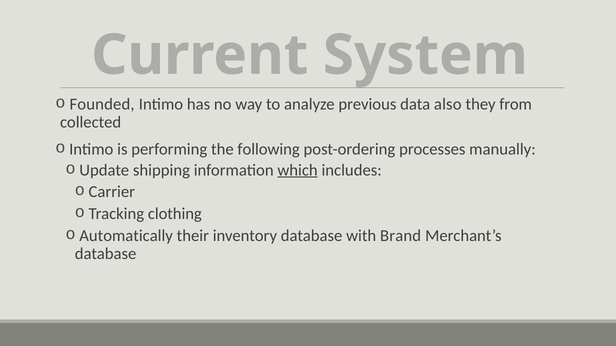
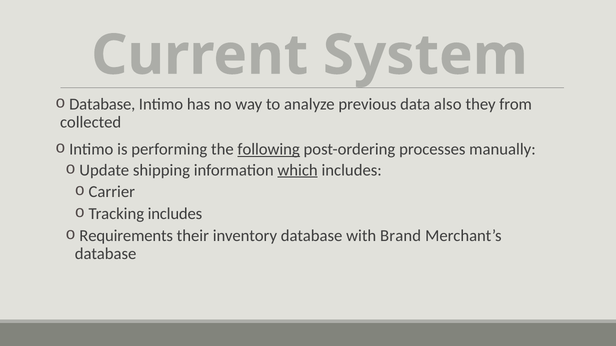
Founded: Founded -> Database (102, 105)
following underline: none -> present (269, 150)
Tracking clothing: clothing -> includes (175, 214)
Automatically: Automatically -> Requirements (126, 236)
